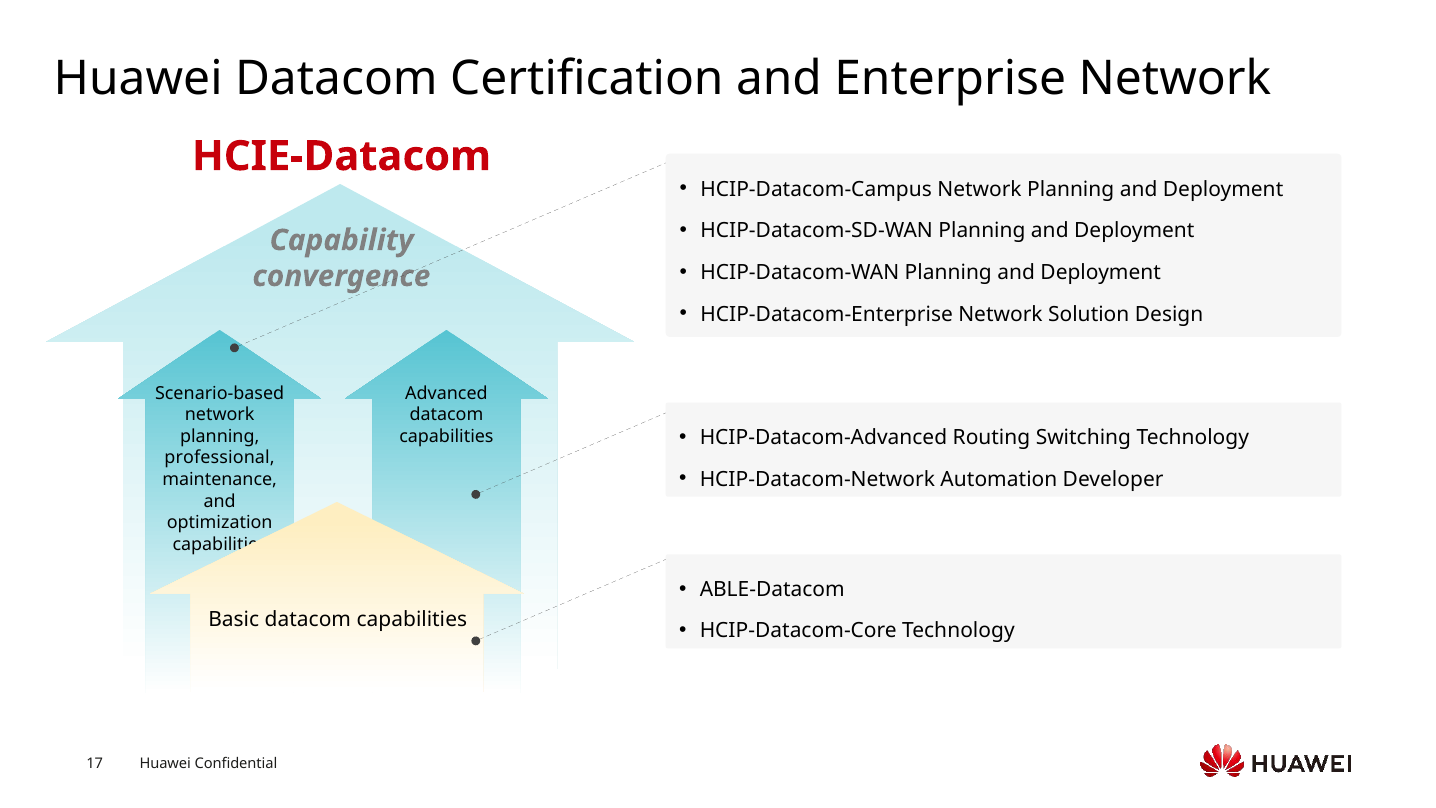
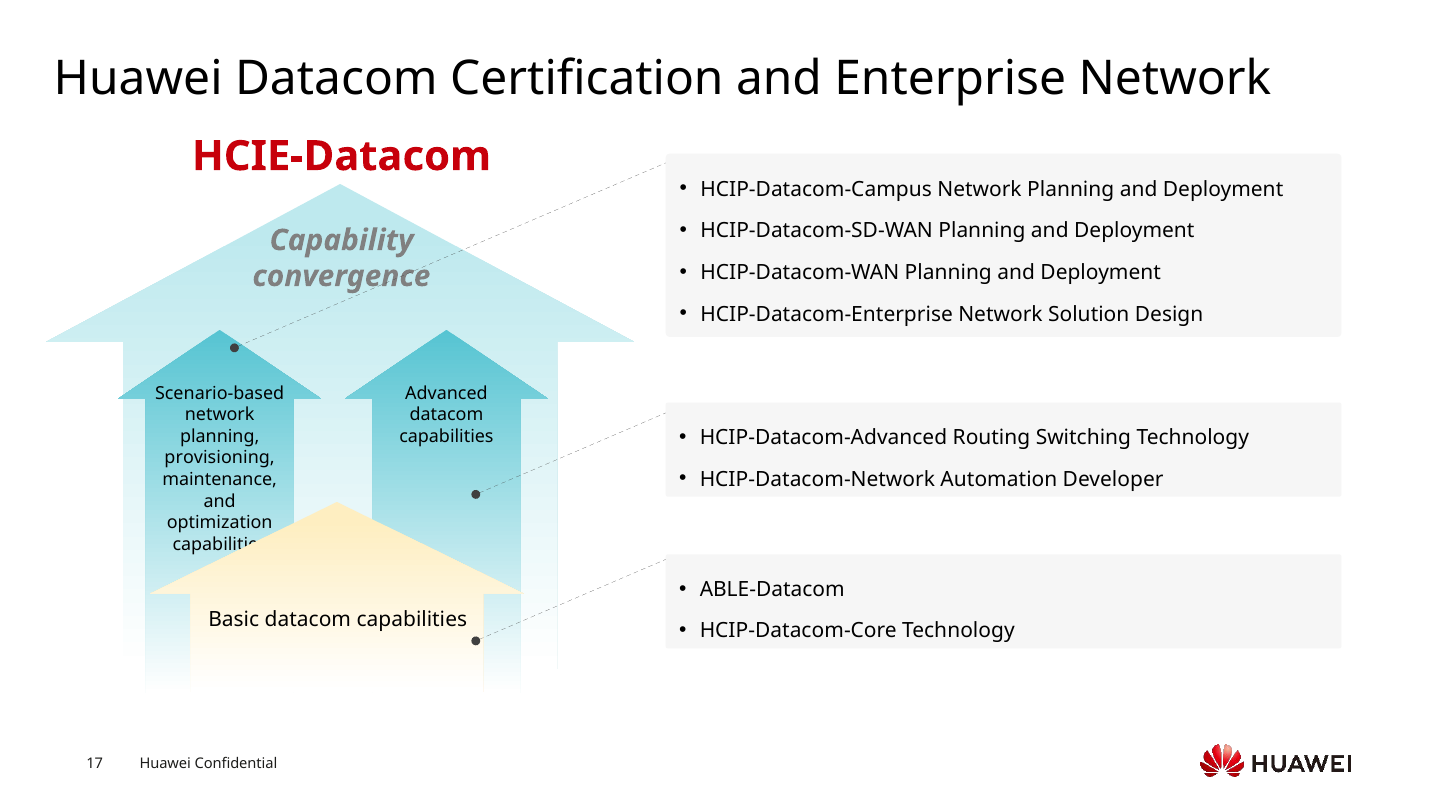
professional: professional -> provisioning (220, 458)
